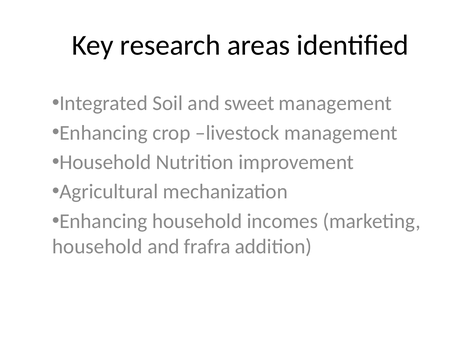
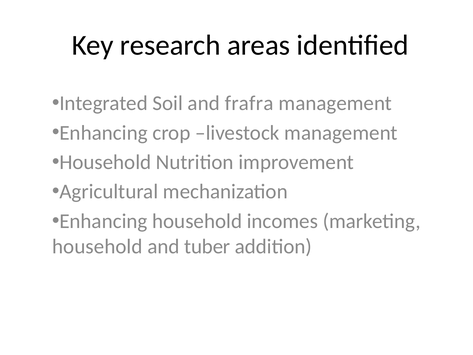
sweet: sweet -> frafra (249, 103)
frafra: frafra -> tuber (207, 246)
